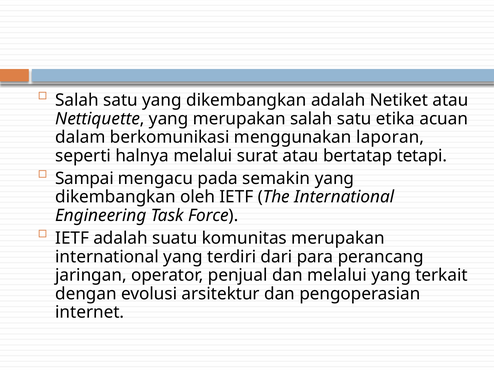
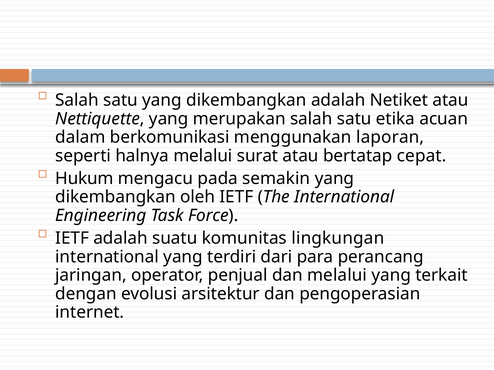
tetapi: tetapi -> cepat (422, 156)
Sampai: Sampai -> Hukum (84, 179)
komunitas merupakan: merupakan -> lingkungan (338, 239)
